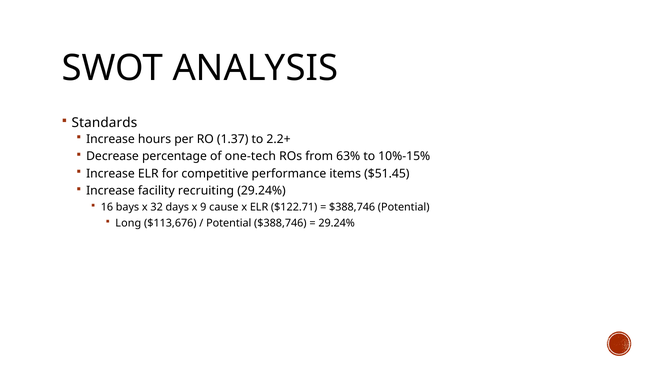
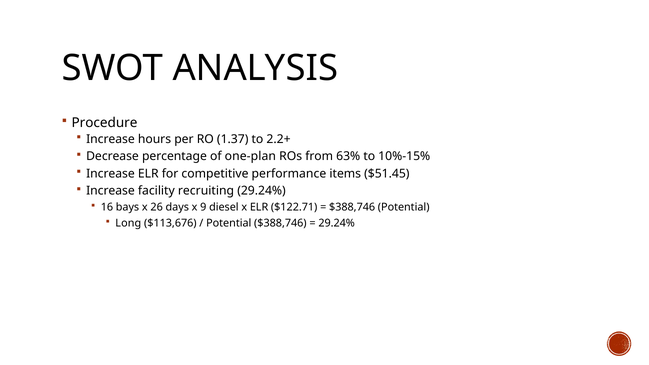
Standards: Standards -> Procedure (104, 123)
one-tech: one-tech -> one-plan (250, 156)
32: 32 -> 26 (157, 207)
cause: cause -> diesel (224, 207)
